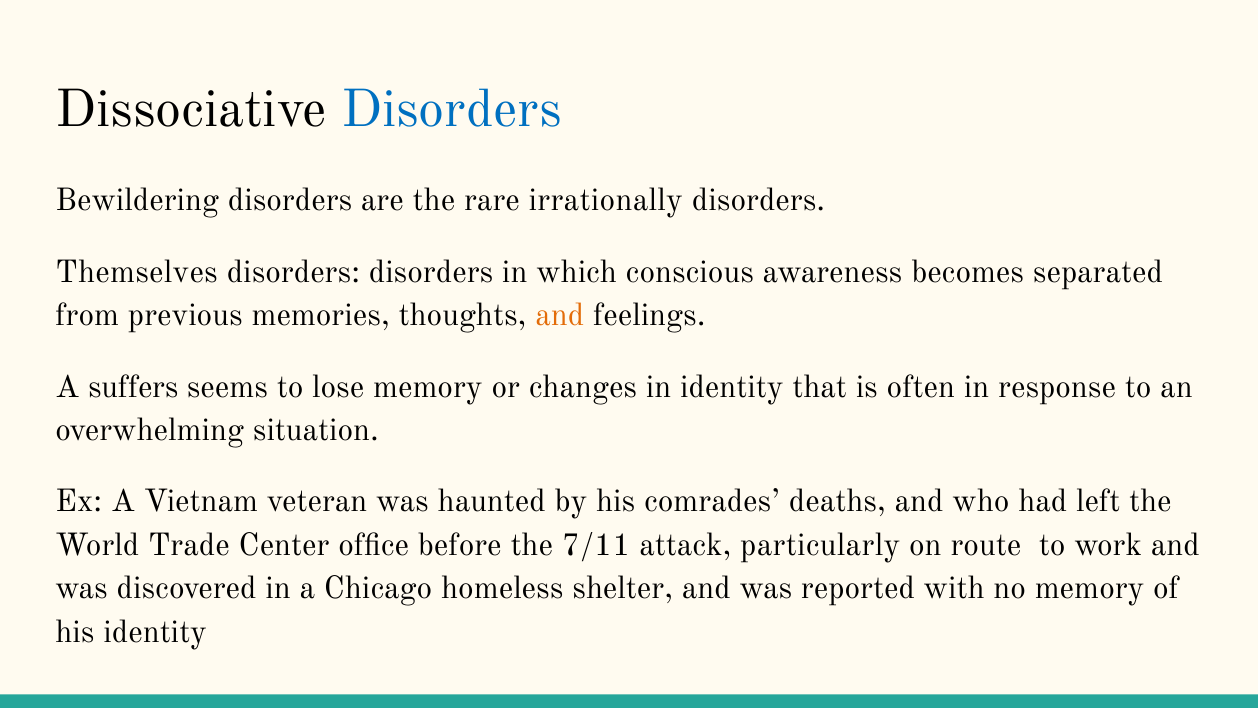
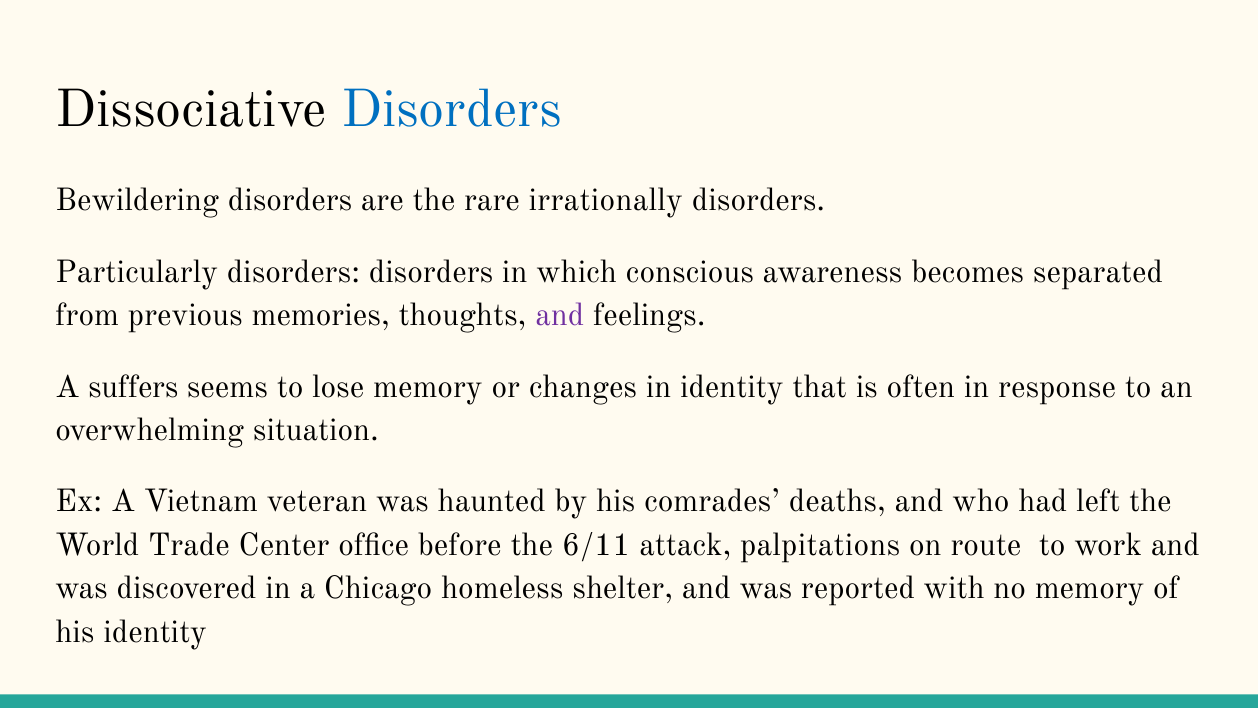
Themselves: Themselves -> Particularly (137, 272)
and colour: orange -> purple (560, 315)
7/11: 7/11 -> 6/11 (596, 545)
particularly: particularly -> palpitations (820, 545)
